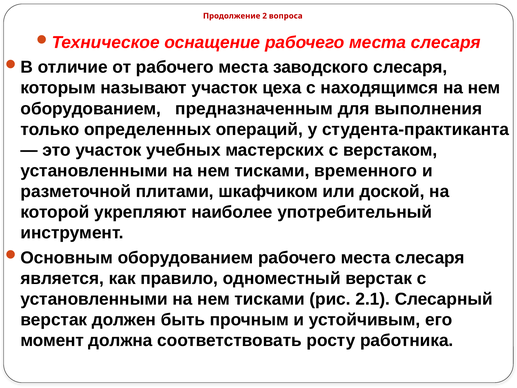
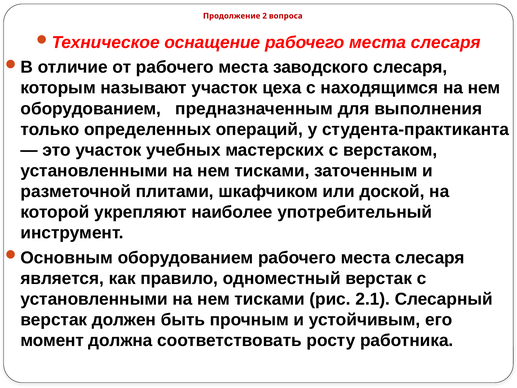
временного: временного -> заточенным (366, 171)
